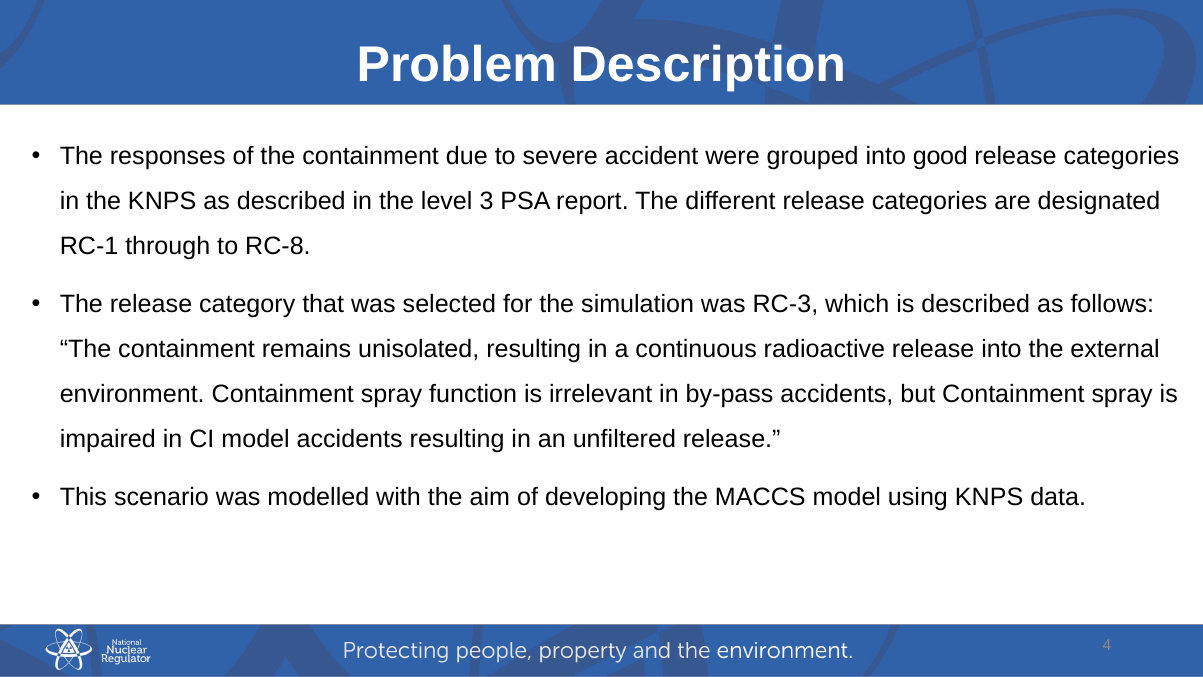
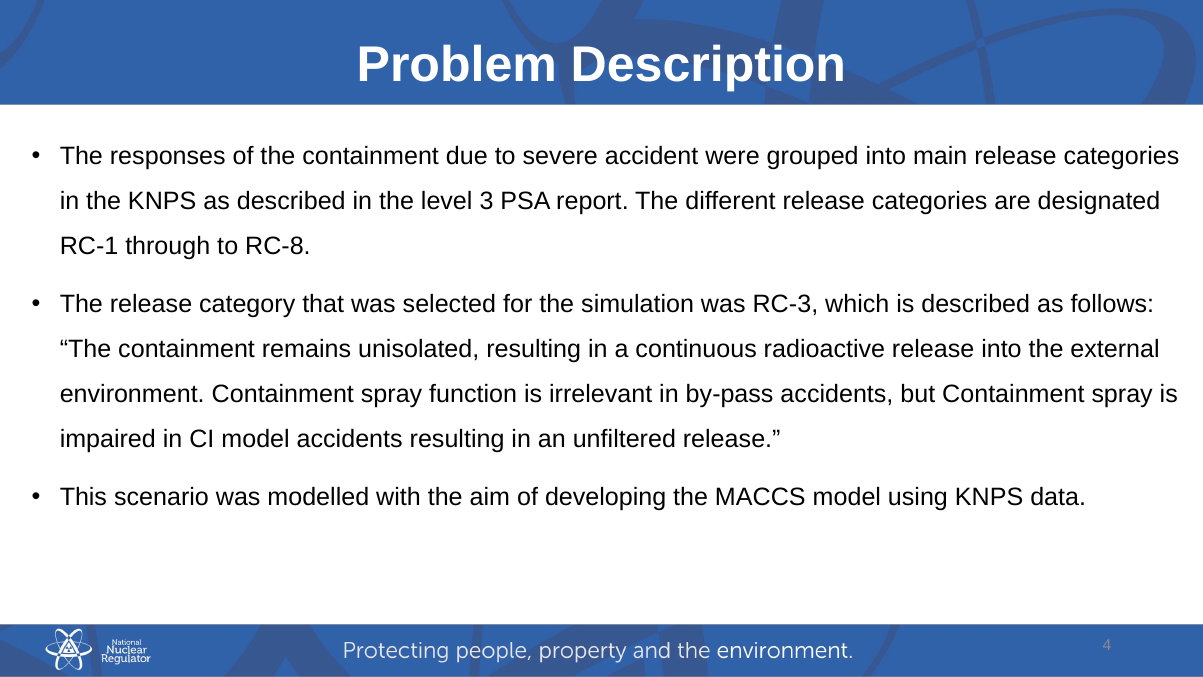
good: good -> main (940, 156)
